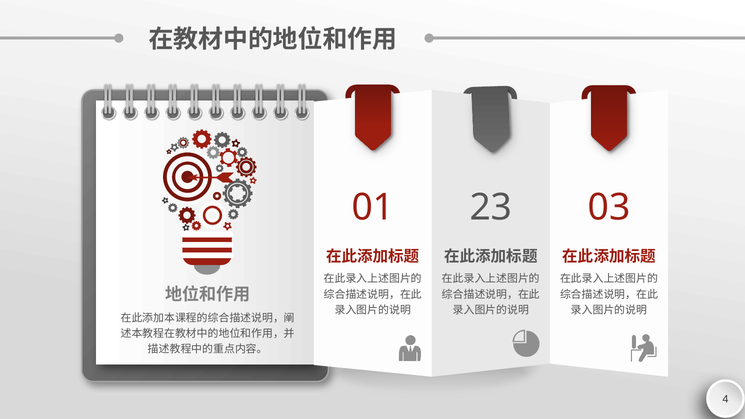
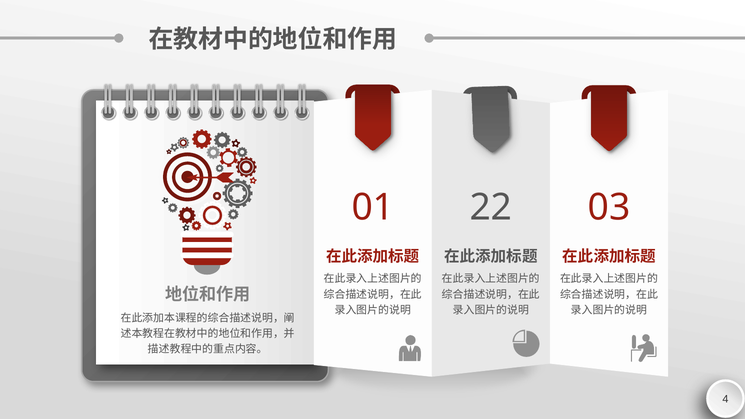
23: 23 -> 22 (491, 207)
